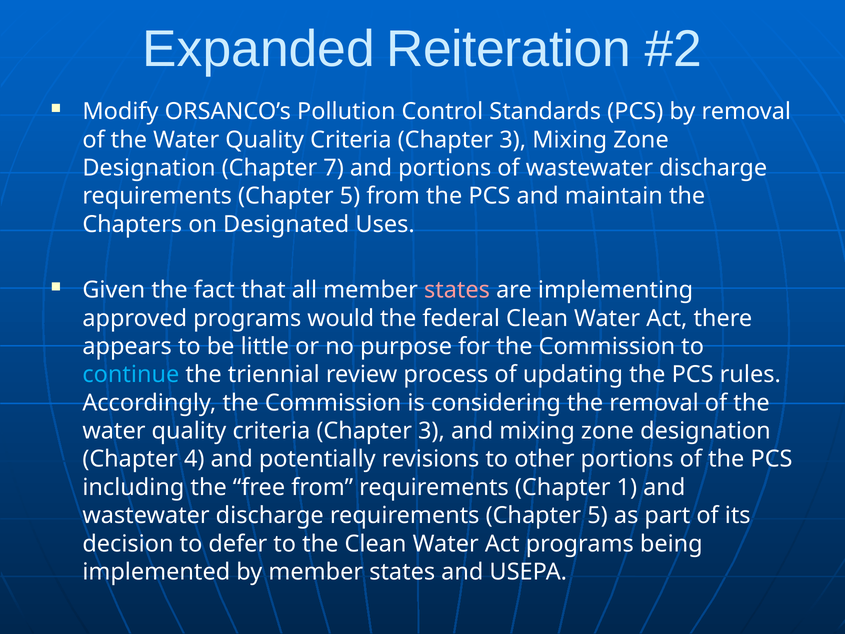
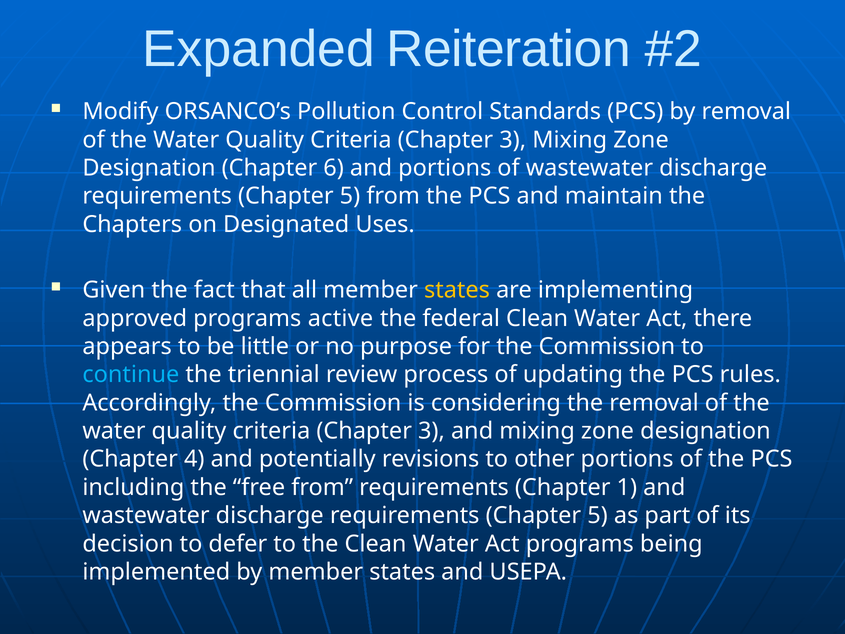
7: 7 -> 6 (334, 168)
states colour: pink -> yellow (457, 290)
would: would -> active (341, 318)
